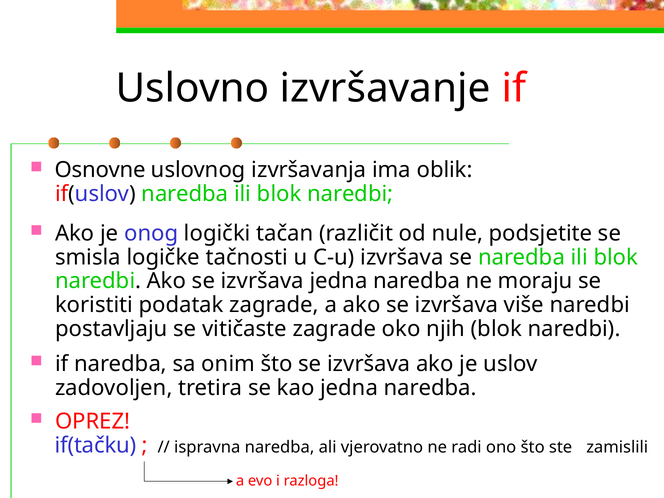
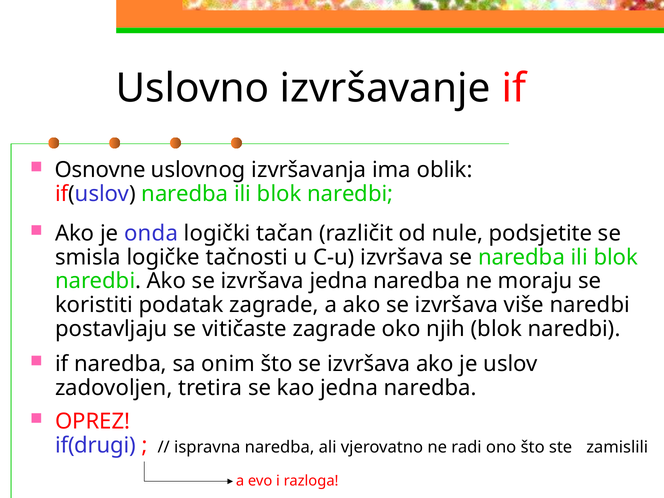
onog: onog -> onda (151, 233)
if(tačku: if(tačku -> if(drugi (96, 446)
